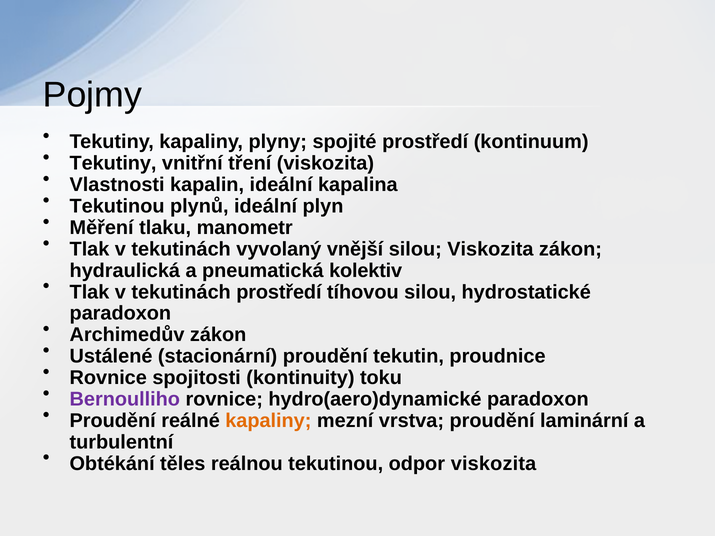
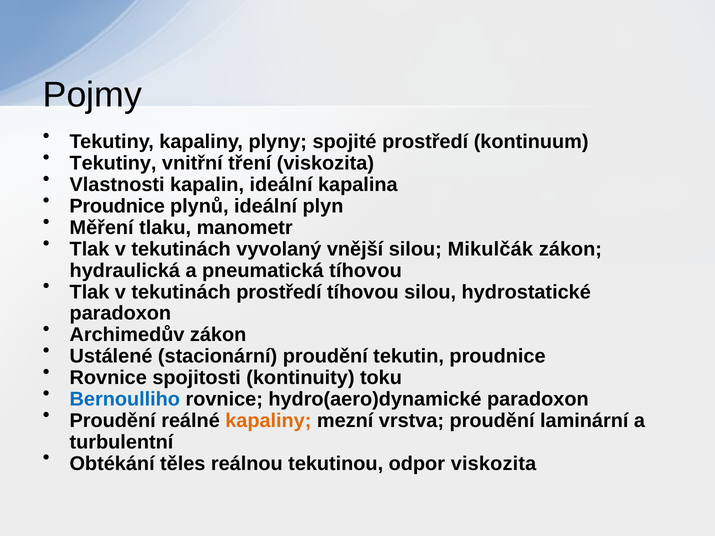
Tekutinou: Tekutinou -> Proudnice (117, 206)
silou Viskozita: Viskozita -> Mikulčák (490, 249)
pneumatická kolektiv: kolektiv -> tíhovou (366, 271)
Bernoulliho colour: purple -> blue (125, 399)
